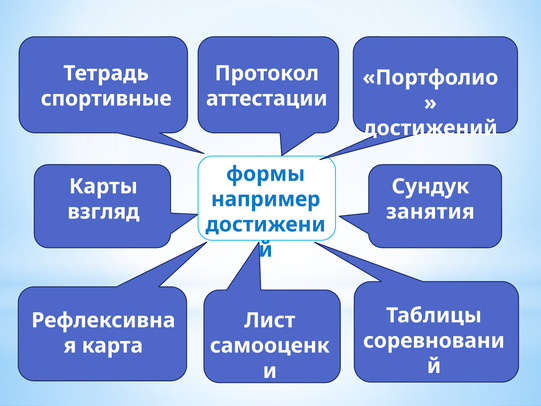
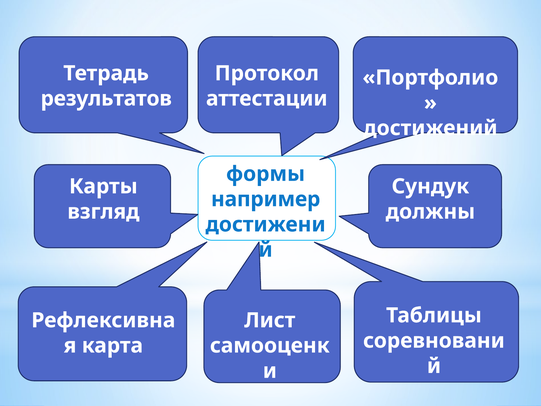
спортивные: спортивные -> результатов (106, 99)
занятия: занятия -> должны (430, 212)
